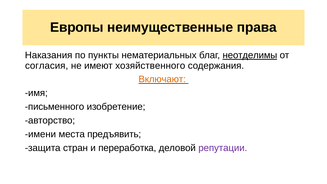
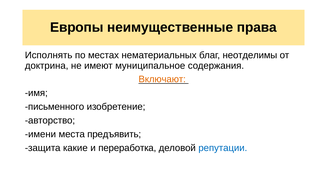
Наказания: Наказания -> Исполнять (49, 55)
пункты: пункты -> местах (104, 55)
неотделимы underline: present -> none (250, 55)
согласия: согласия -> доктрина (47, 66)
хозяйственного: хозяйственного -> муниципальное (150, 66)
стран: стран -> какие (75, 148)
репутации colour: purple -> blue (223, 148)
